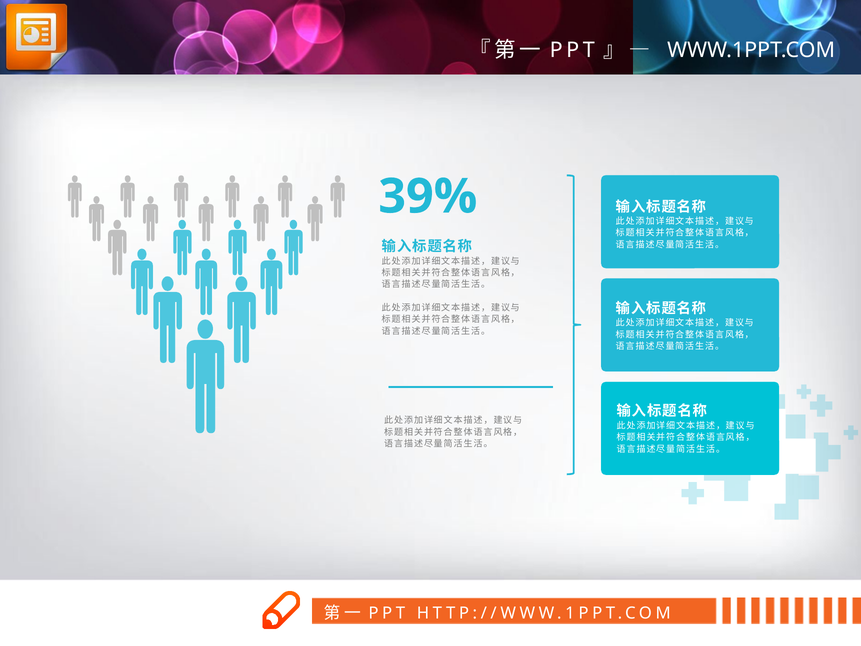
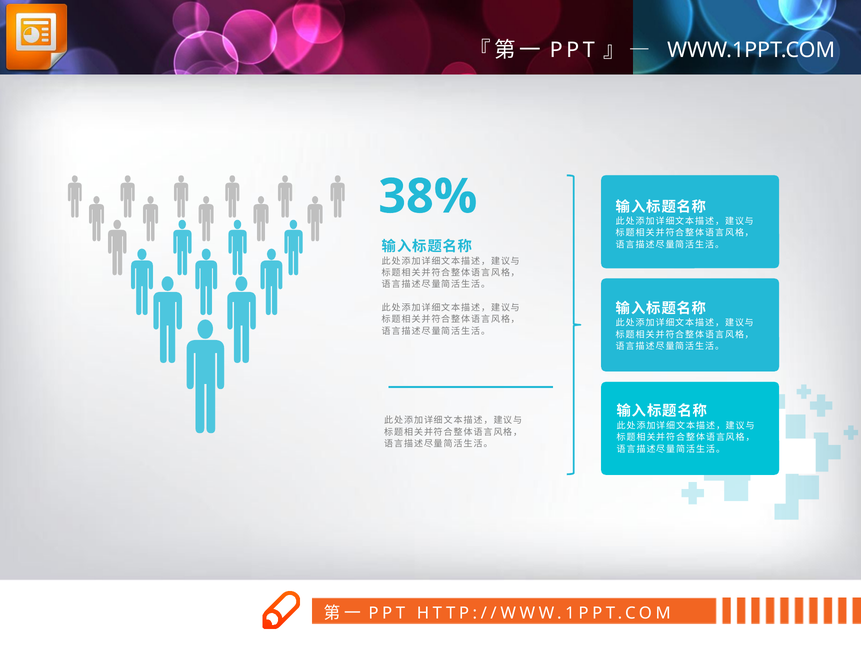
39%: 39% -> 38% (428, 196)
